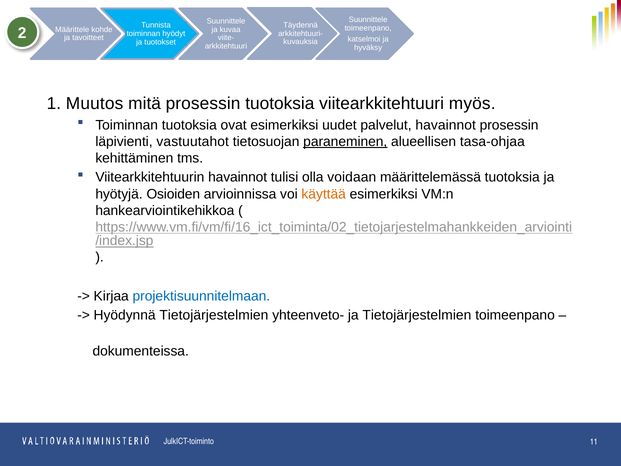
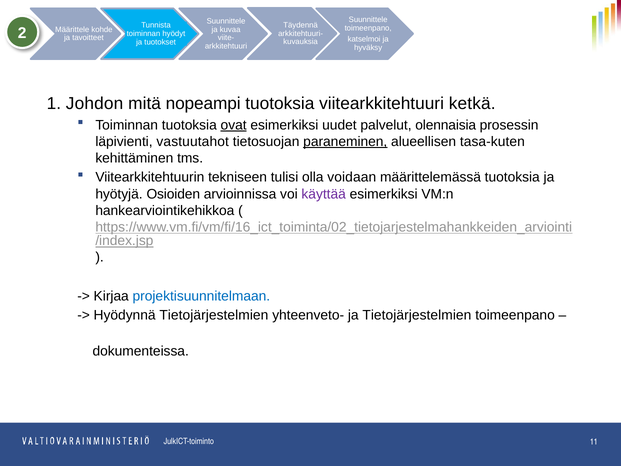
Muutos: Muutos -> Johdon (95, 104)
mitä prosessin: prosessin -> nopeampi (203, 104)
myös: myös -> ketkä (472, 104)
ovat underline: none -> present (234, 125)
palvelut havainnot: havainnot -> olennaisia (446, 125)
tasa-ohjaa: tasa-ohjaa -> tasa-kuten (492, 141)
Viitearkkitehtuurin havainnot: havainnot -> tekniseen (238, 177)
käyttää colour: orange -> purple (324, 194)
